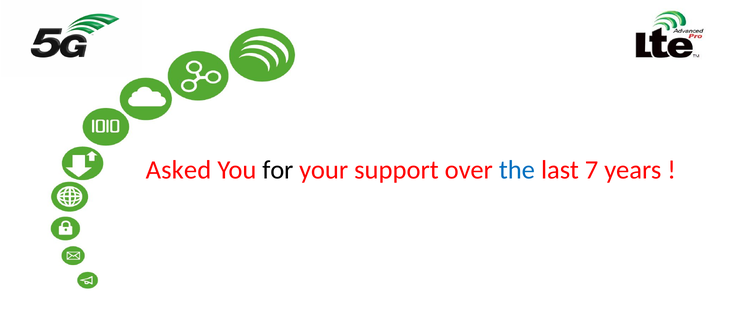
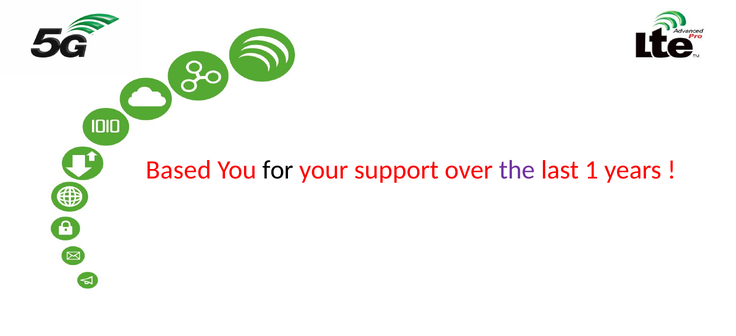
Asked: Asked -> Based (178, 170)
the colour: blue -> purple (517, 170)
7: 7 -> 1 (592, 170)
